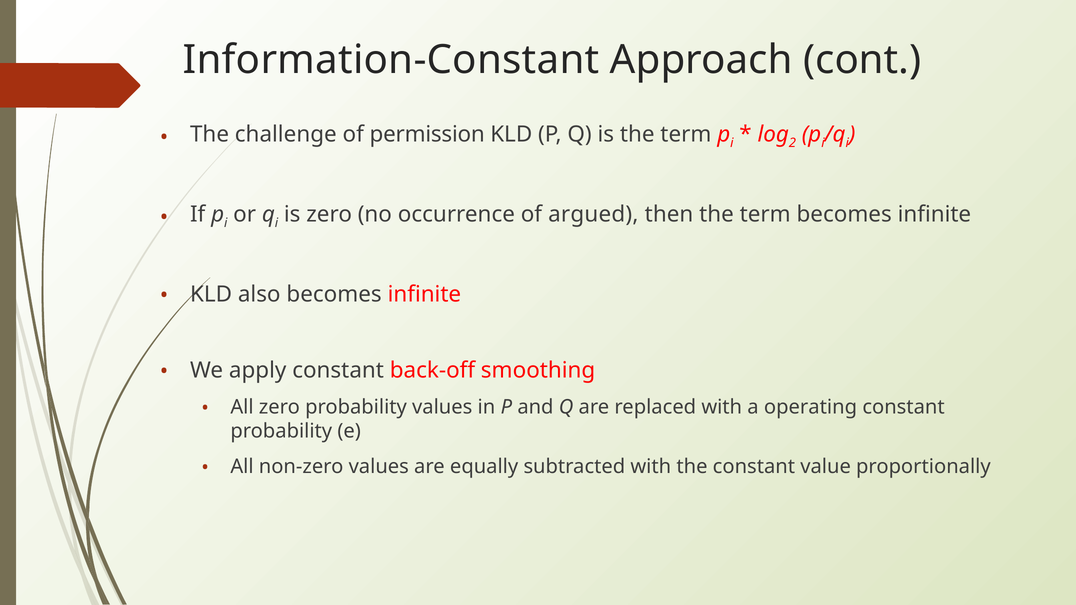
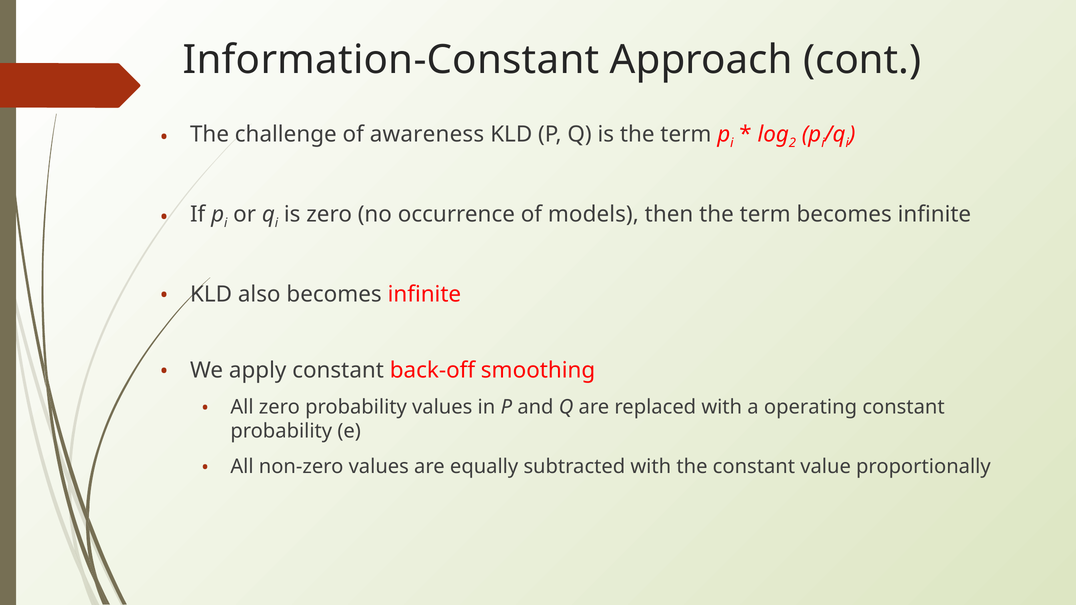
permission: permission -> awareness (427, 134)
argued: argued -> models (593, 214)
